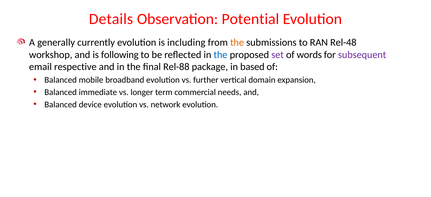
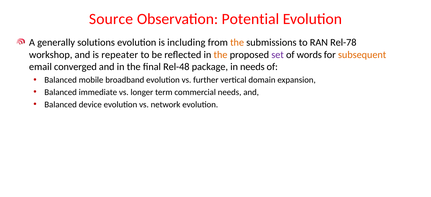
Details: Details -> Source (111, 19)
currently: currently -> solutions (96, 42)
Rel-48: Rel-48 -> Rel-78 (343, 42)
following: following -> repeater (120, 55)
the colour: blue -> orange (221, 55)
subsequent colour: purple -> orange (362, 55)
respective: respective -> converged (75, 67)
Rel-88: Rel-88 -> Rel-48 (176, 67)
in based: based -> needs (252, 67)
